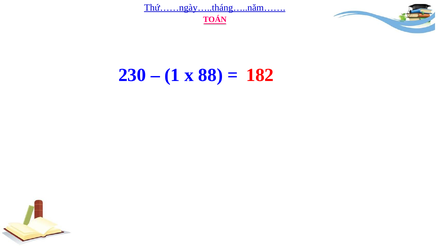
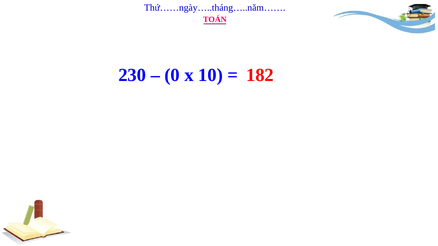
Thứ……ngày…..tháng…..năm…… underline: present -> none (215, 8)
1: 1 -> 0 (172, 75)
88: 88 -> 10 (211, 75)
